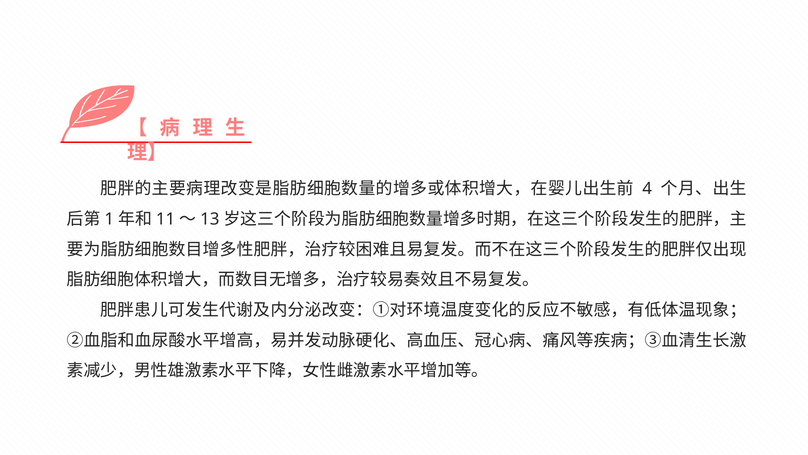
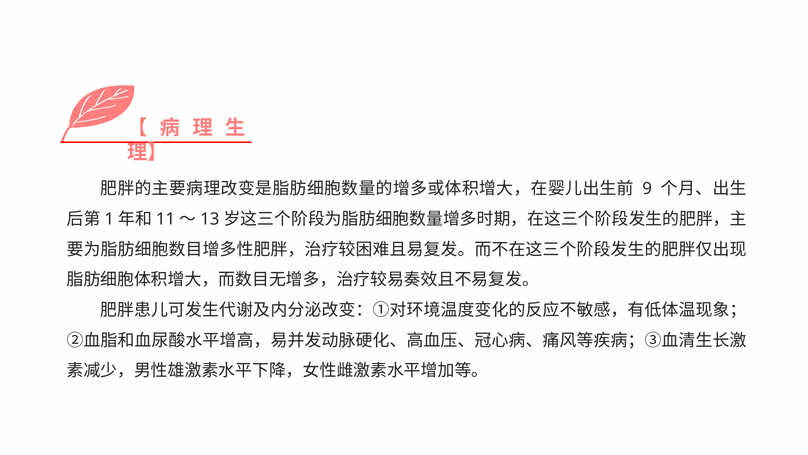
4: 4 -> 9 (647, 189)
